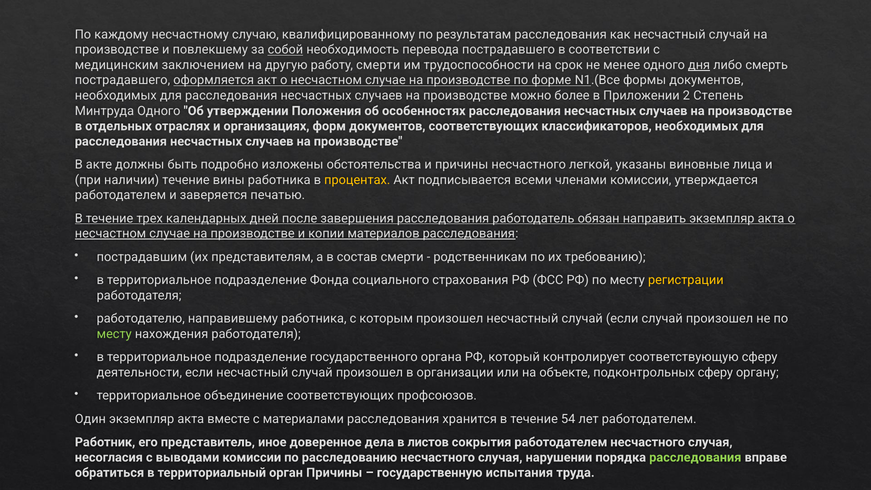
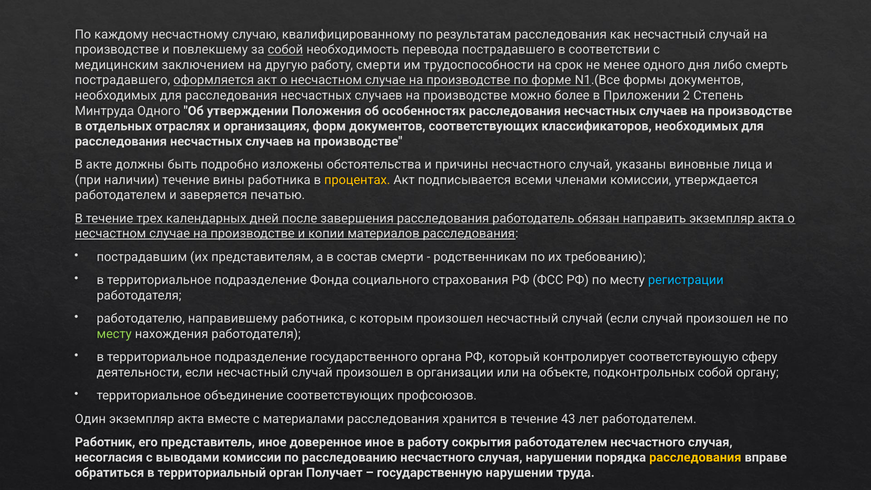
дня underline: present -> none (699, 65)
несчастного легкой: легкой -> случай (591, 165)
регистрации colour: yellow -> light blue (686, 280)
подконтрольных сферу: сферу -> собой (715, 372)
54: 54 -> 43 (568, 419)
доверенное дела: дела -> иное (379, 442)
в листов: листов -> работу (428, 442)
расследования colour: light green -> yellow (695, 457)
орган Причины: Причины -> Получает (334, 473)
государственную испытания: испытания -> нарушении (519, 473)
